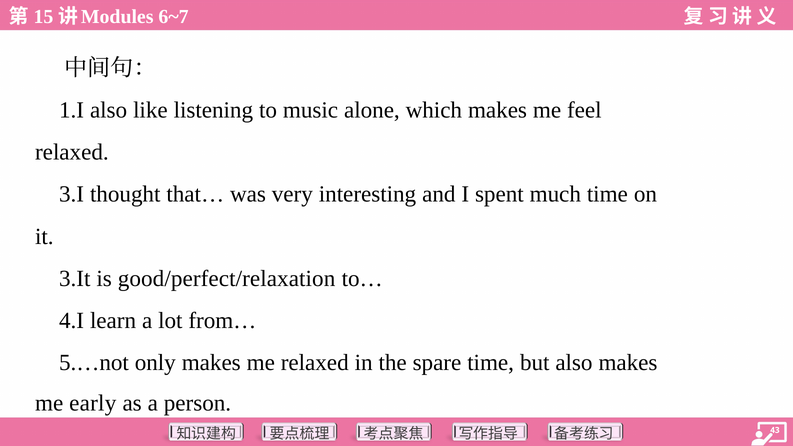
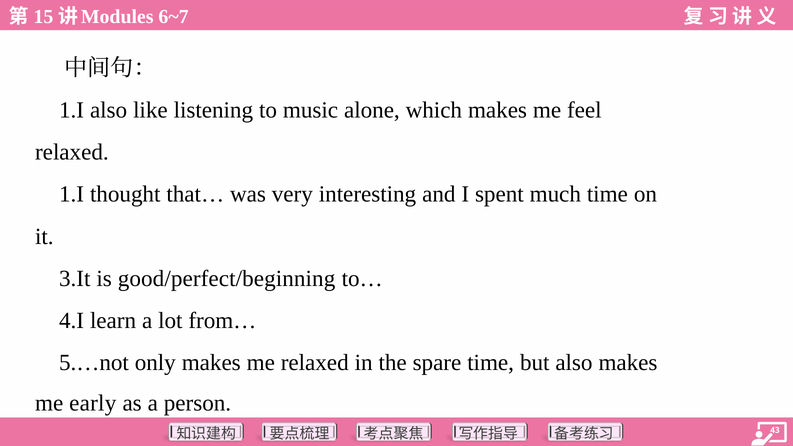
3.I: 3.I -> 1.I (72, 194)
good/perfect/relaxation: good/perfect/relaxation -> good/perfect/beginning (227, 279)
